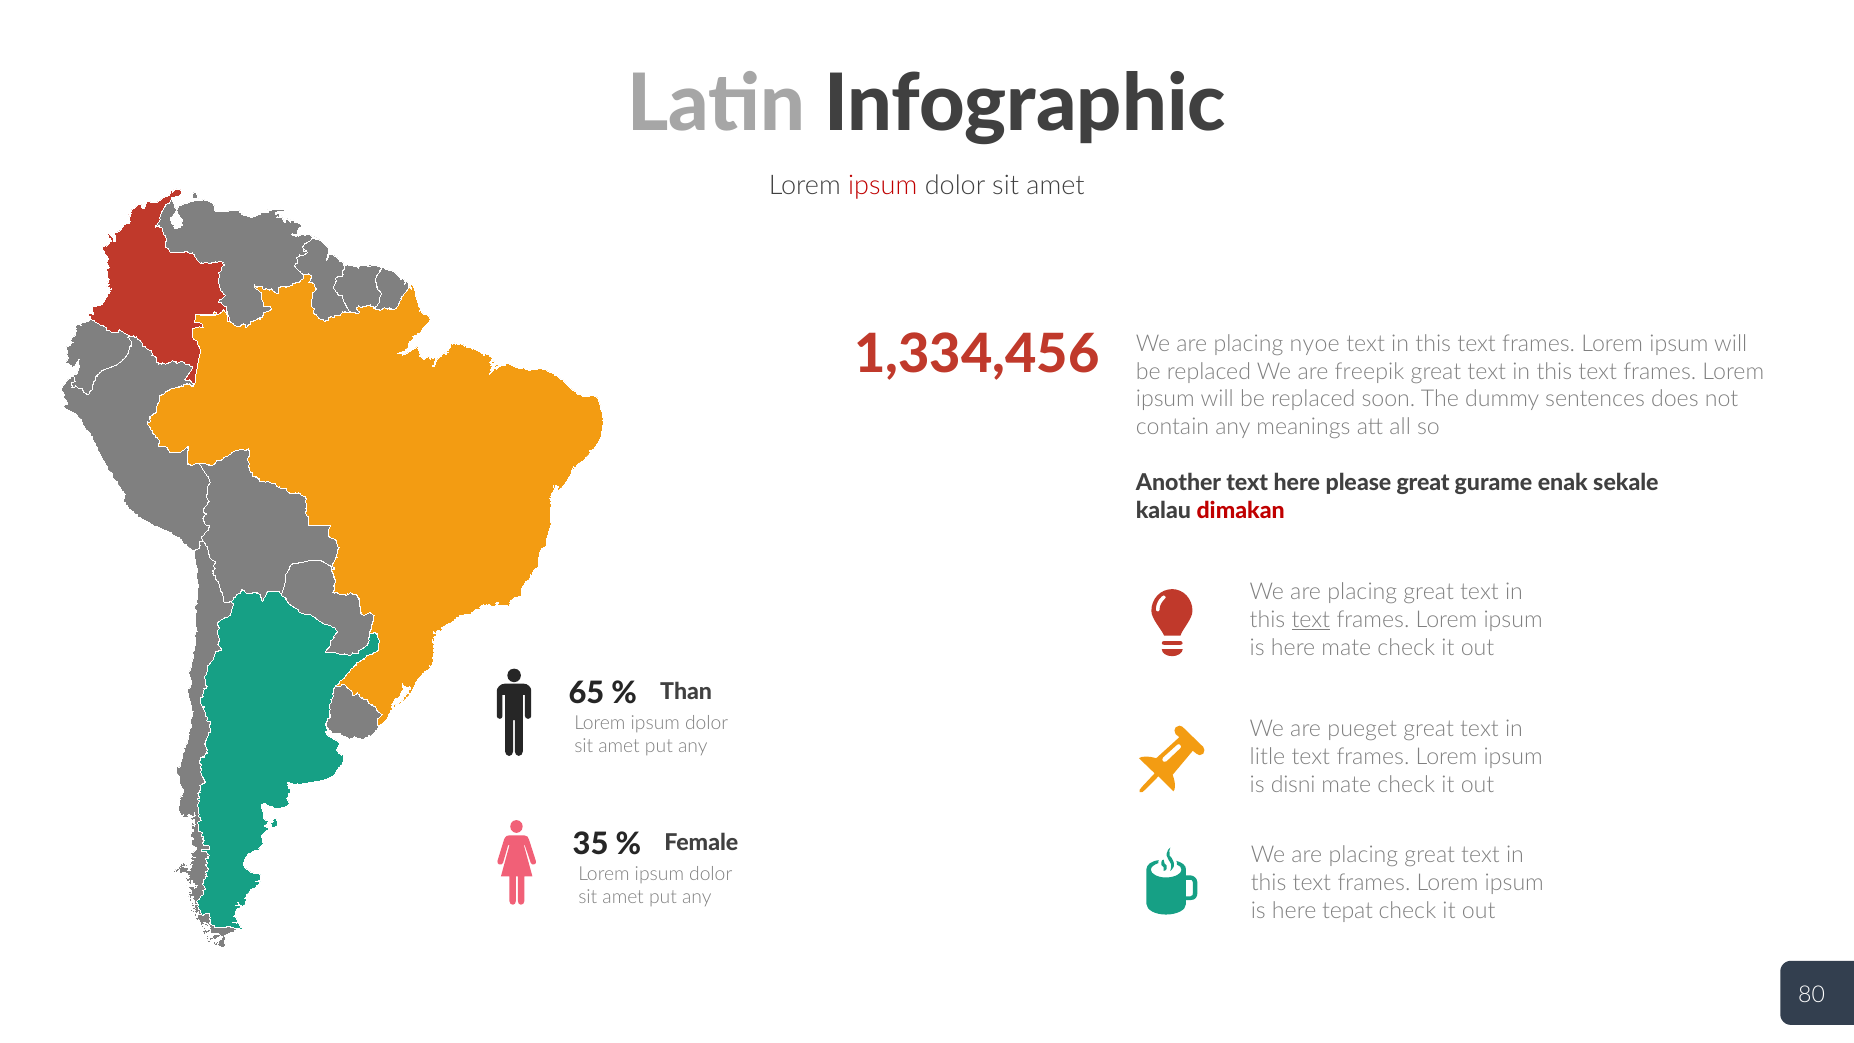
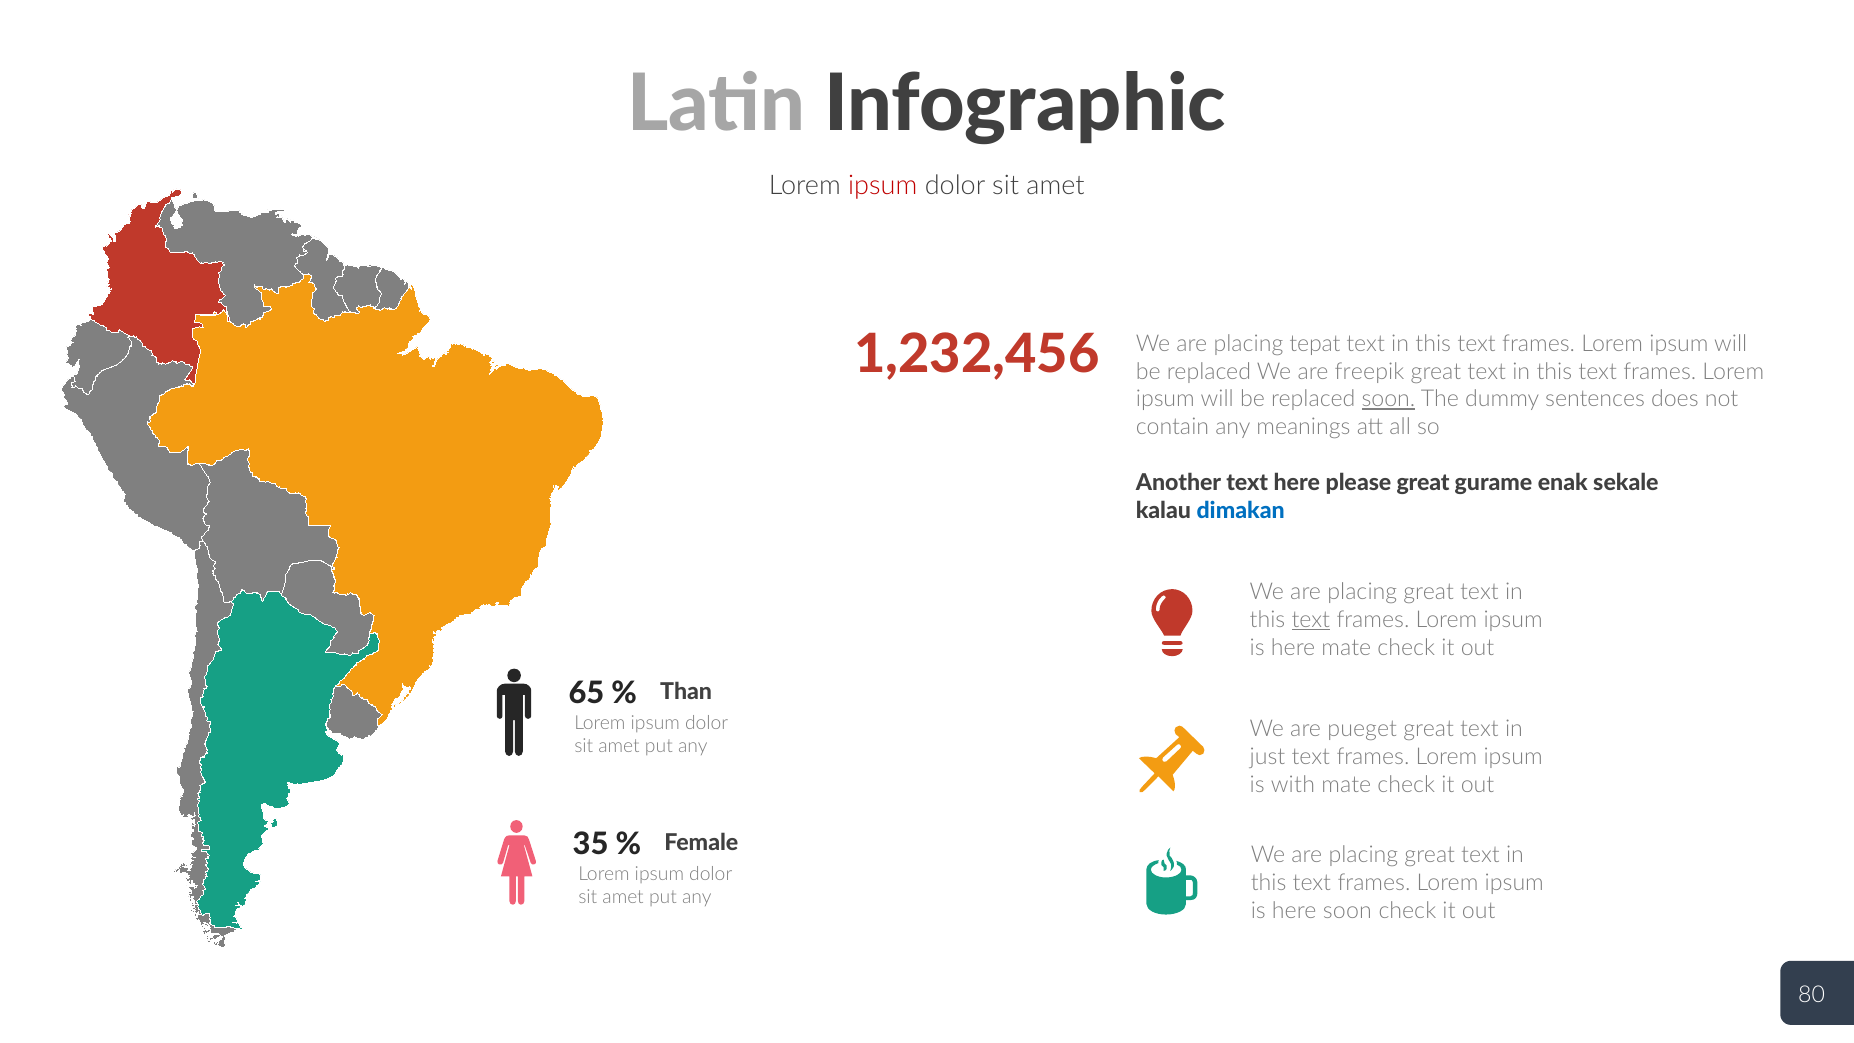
1,334,456: 1,334,456 -> 1,232,456 (977, 355)
nyoe: nyoe -> tepat (1315, 344)
soon underline: none -> present (1388, 399)
dimakan colour: red -> blue (1241, 511)
litle: litle -> just (1268, 757)
disni: disni -> with (1293, 784)
here tepat: tepat -> soon (1347, 911)
